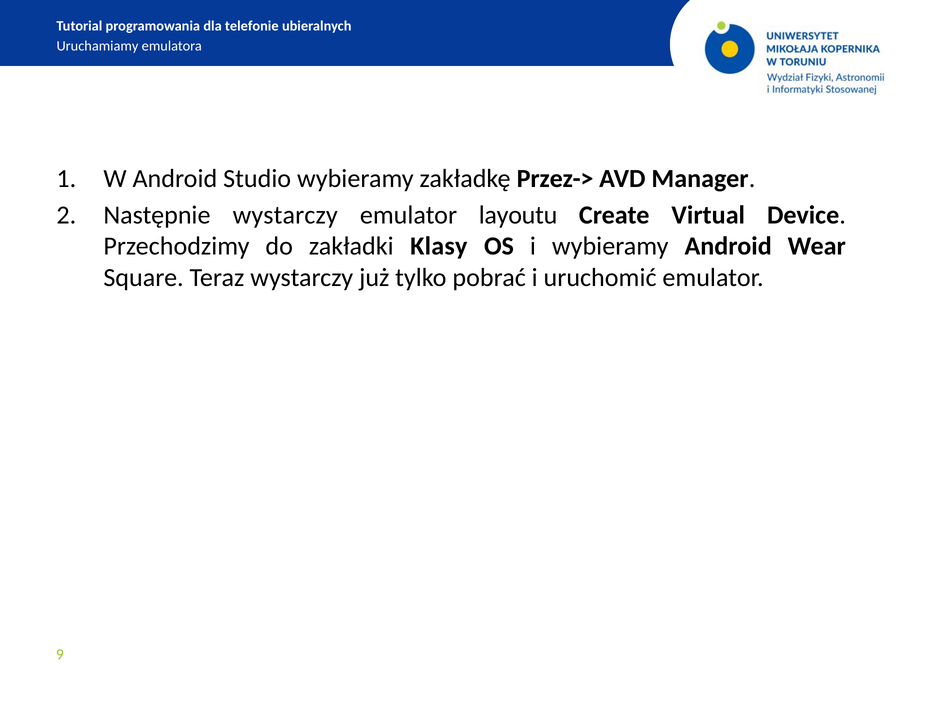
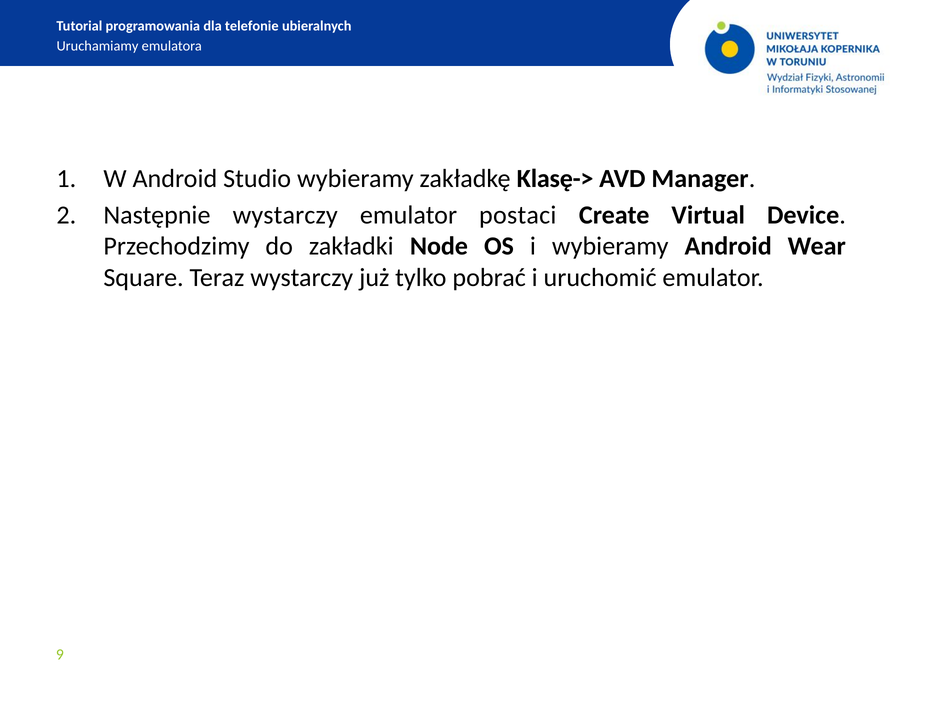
Przez->: Przez-> -> Klasę-> (555, 178)
layoutu: layoutu -> postaci (518, 215)
Klasy: Klasy -> Node (439, 246)
